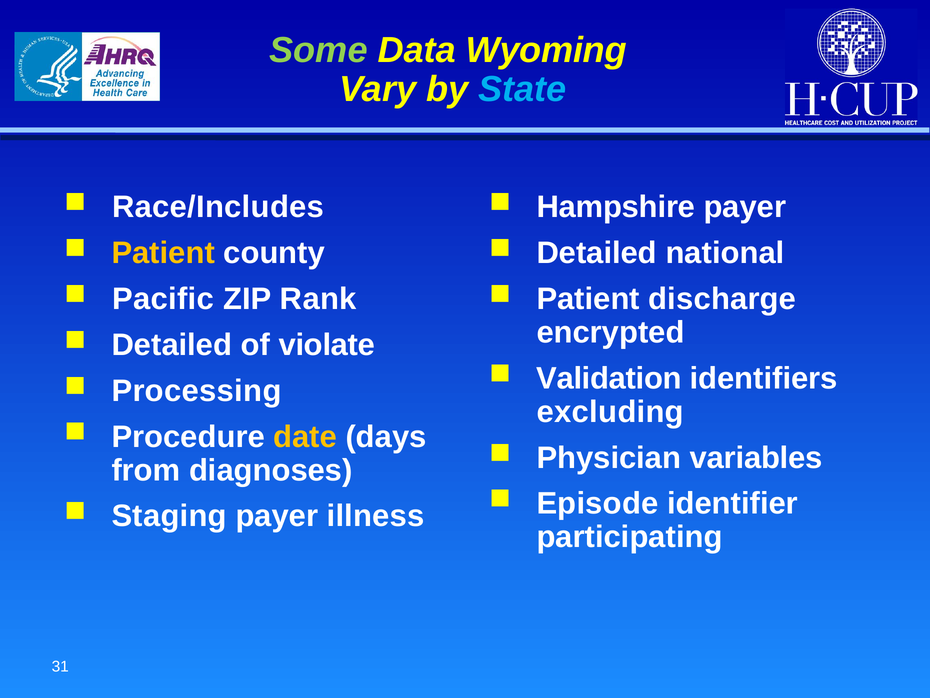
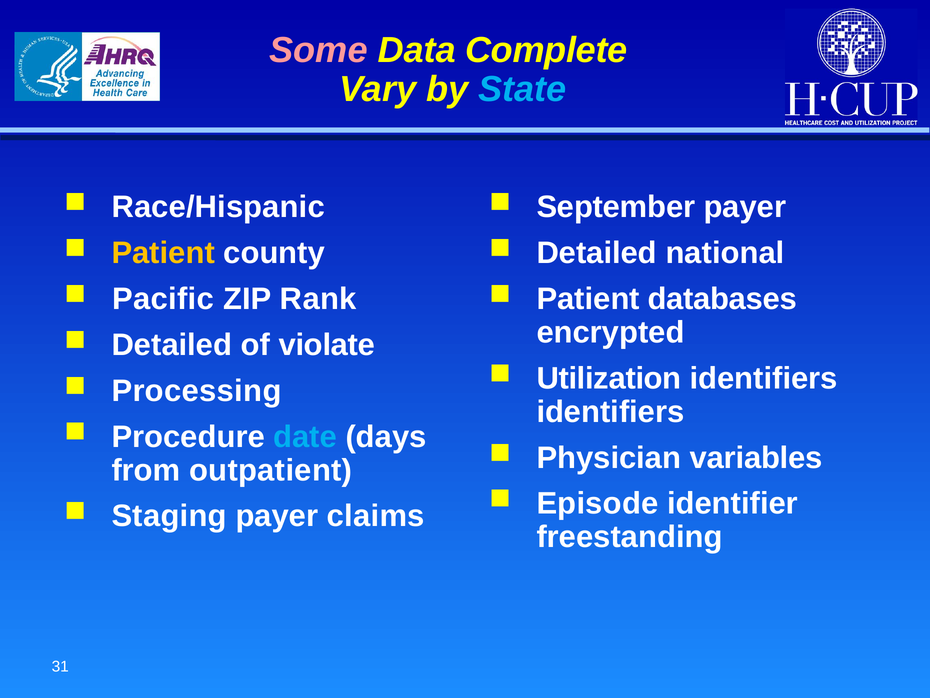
Some colour: light green -> pink (318, 50)
Wyoming: Wyoming -> Complete (546, 50)
Race/Includes: Race/Includes -> Race/Hispanic (218, 207)
Hampshire: Hampshire -> September (616, 207)
discharge: discharge -> databases (722, 299)
Validation: Validation -> Utilization (609, 378)
excluding: excluding -> identifiers (610, 412)
date colour: yellow -> light blue (305, 436)
diagnoses: diagnoses -> outpatient (271, 470)
illness: illness -> claims (376, 516)
participating: participating -> freestanding (629, 537)
